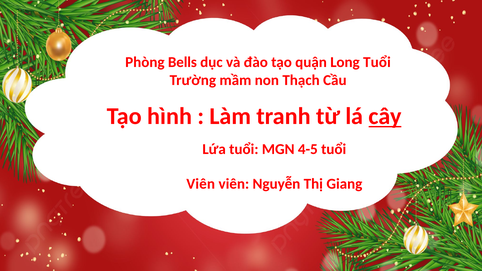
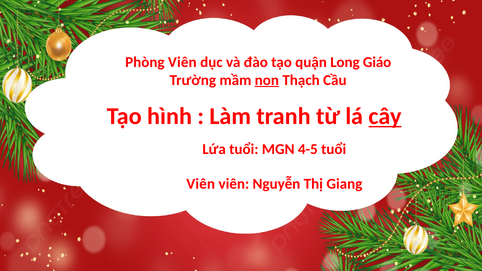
Phòng Bells: Bells -> Viên (182, 62)
Long Tuổi: Tuổi -> Giáo (377, 62)
non underline: none -> present (267, 80)
